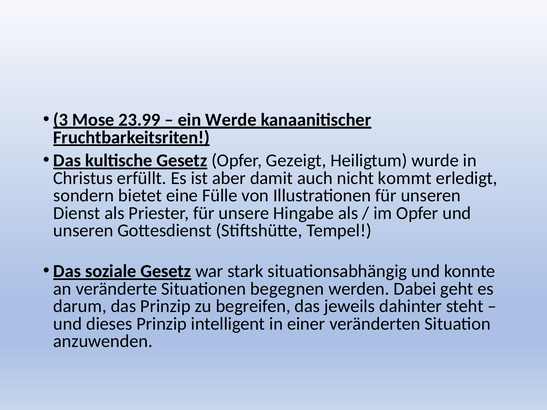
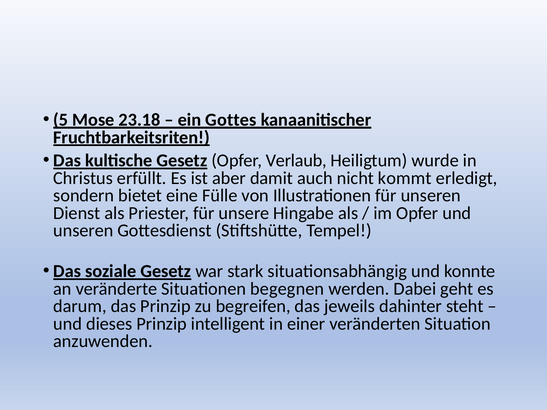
3: 3 -> 5 (61, 120)
23.99: 23.99 -> 23.18 (140, 120)
Werde: Werde -> Gottes (231, 120)
Gezeigt: Gezeigt -> Verlaub (296, 161)
